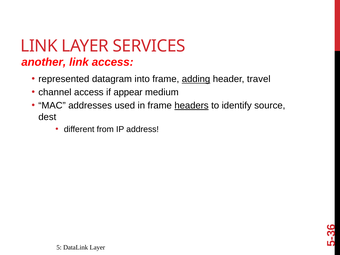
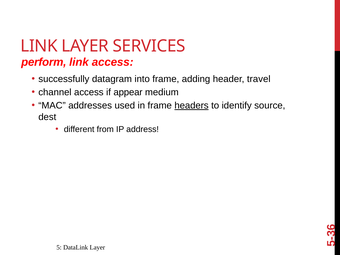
another: another -> perform (44, 62)
represented: represented -> successfully (64, 79)
adding underline: present -> none (196, 79)
